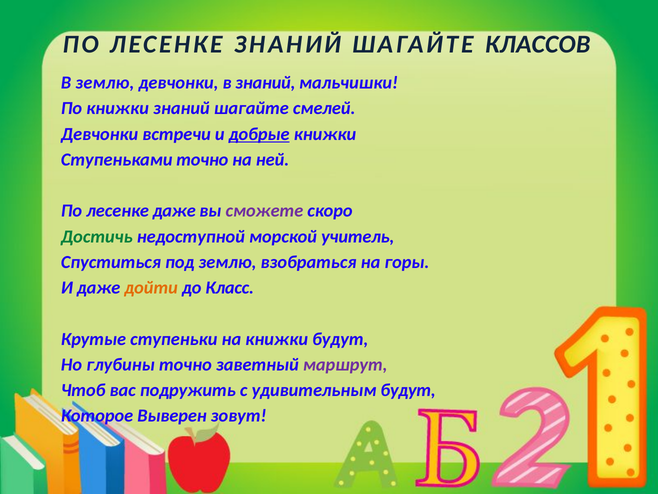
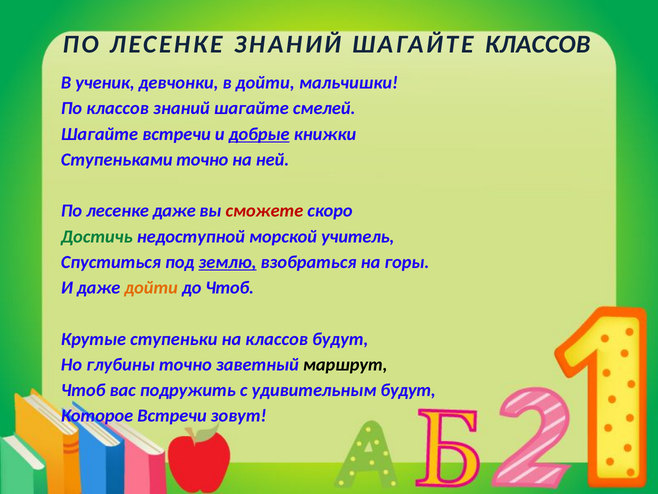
В землю: землю -> ученик (105, 83)
в знаний: знаний -> дойти (265, 83)
По книжки: книжки -> классов (118, 108)
Девчонки: Девчонки -> Шагайте (100, 134)
сможете colour: purple -> red (264, 211)
землю underline: none -> present (227, 262)
до Класс: Класс -> Чтоб (230, 287)
на книжки: книжки -> классов (277, 339)
маршрут colour: purple -> black (345, 364)
Которое Выверен: Выверен -> Встречи (172, 415)
